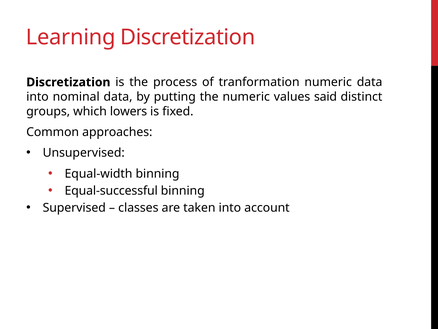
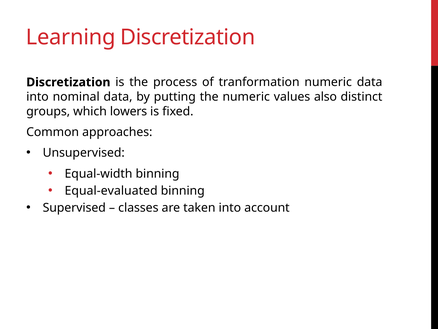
said: said -> also (325, 97)
Equal-successful: Equal-successful -> Equal-evaluated (111, 190)
